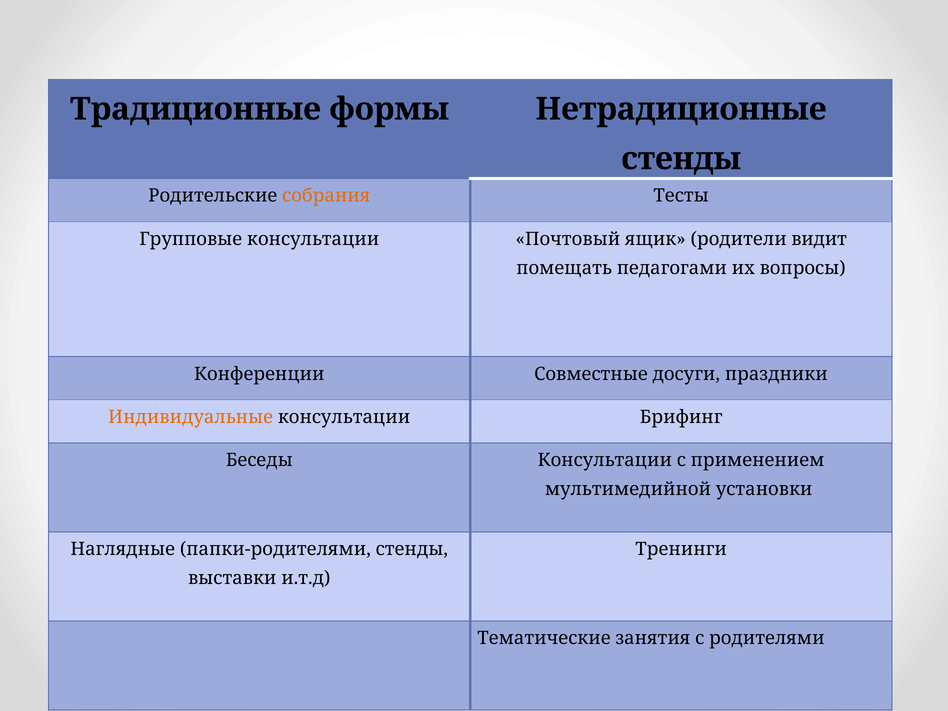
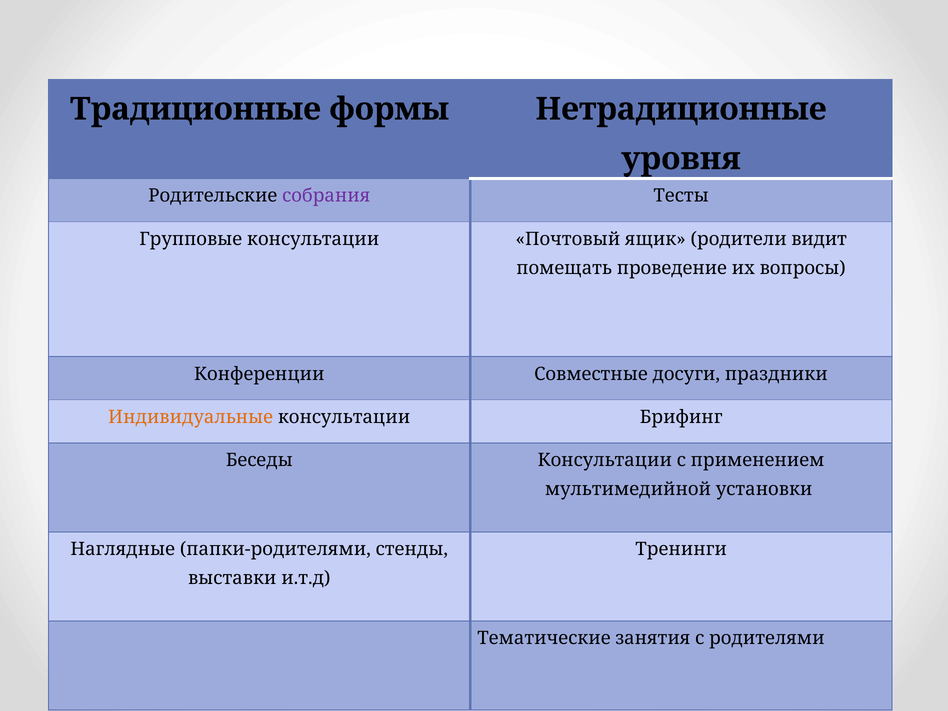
стенды: стенды -> уровня (681, 159)
собрания colour: orange -> purple (326, 196)
педагогами: педагогами -> проведение (672, 268)
